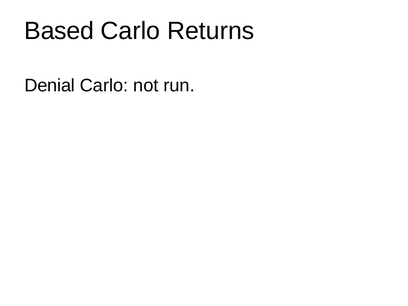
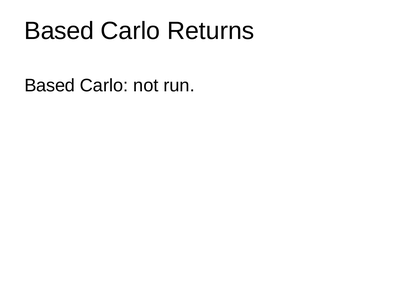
Denial: Denial -> Based (50, 86)
